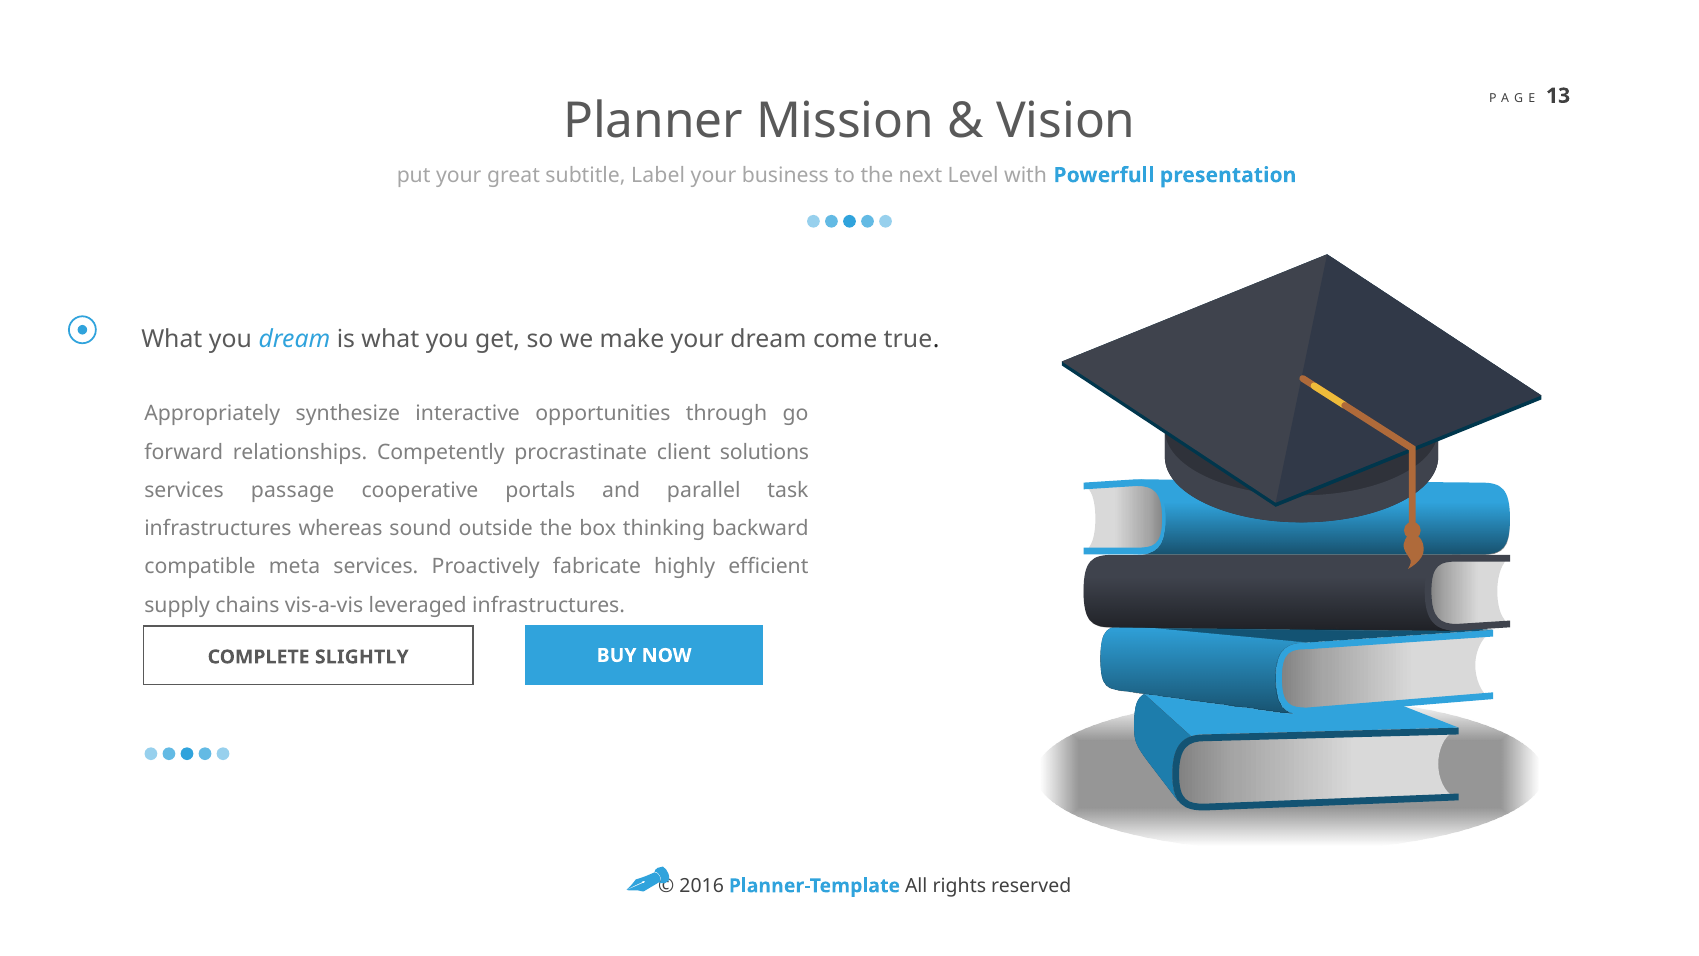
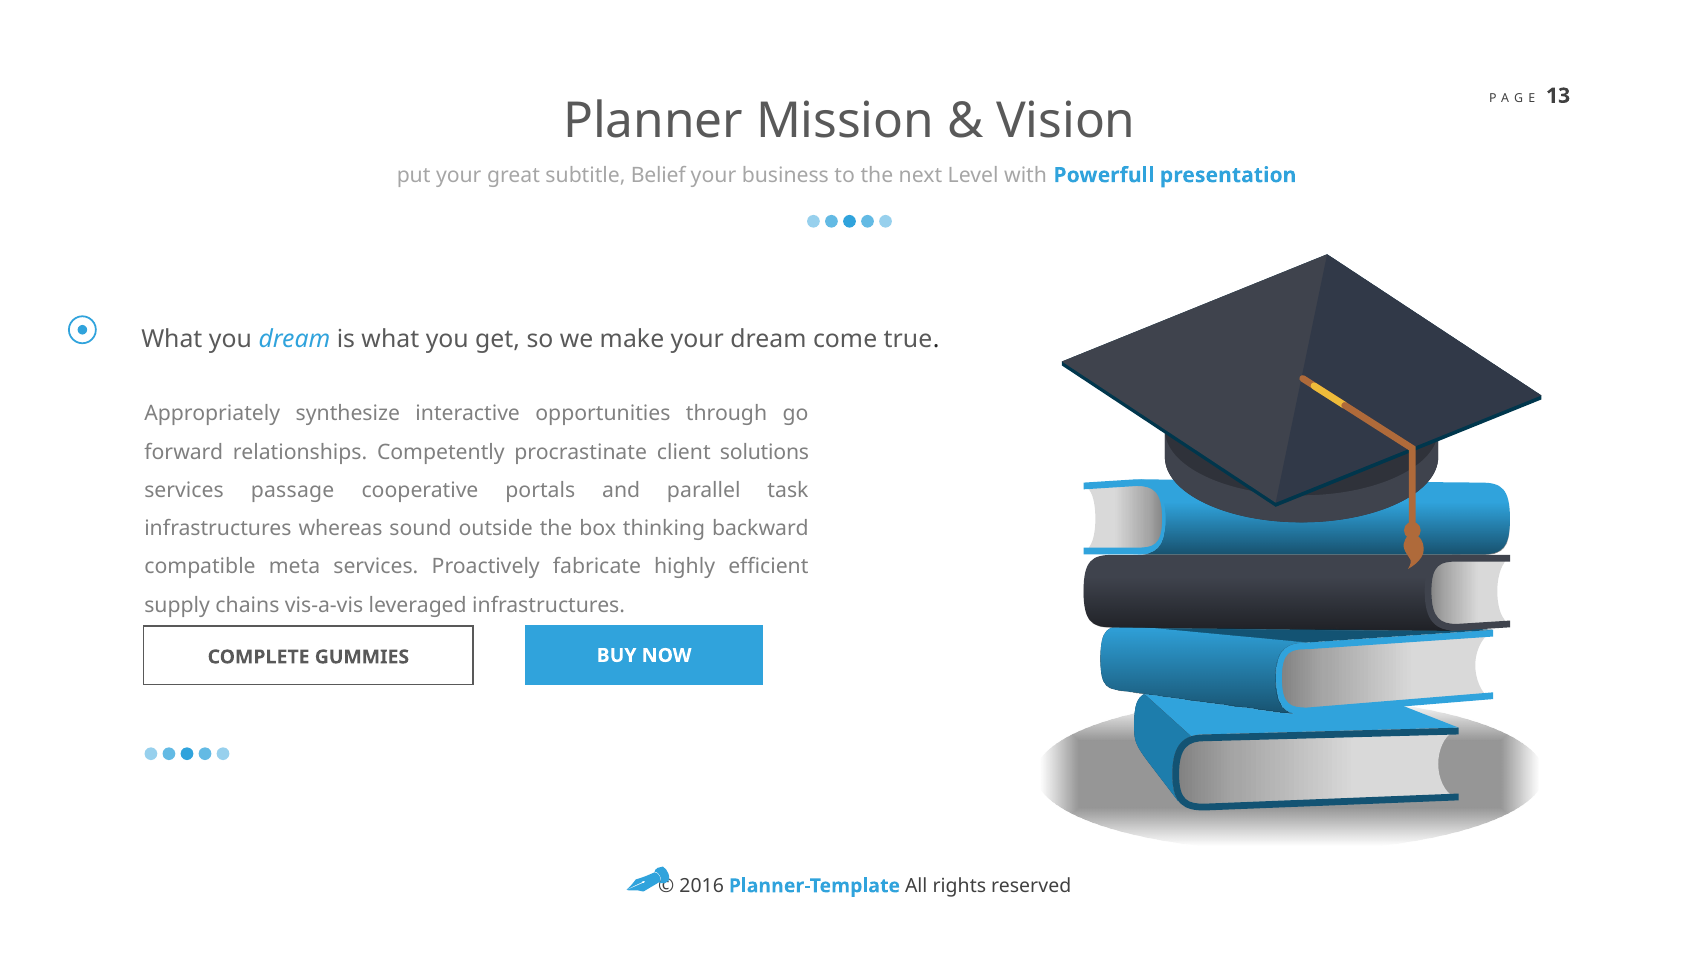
Label: Label -> Belief (658, 175)
SLIGHTLY: SLIGHTLY -> GUMMIES (362, 657)
